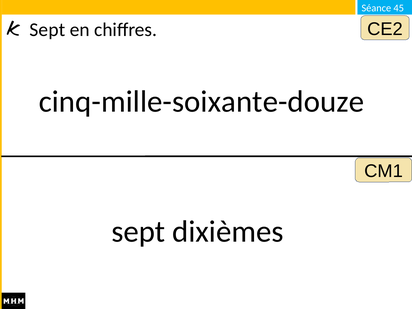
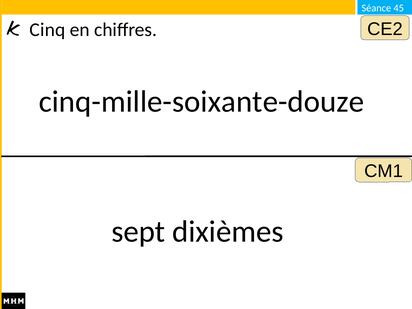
Sept: Sept -> Cinq (47, 30)
